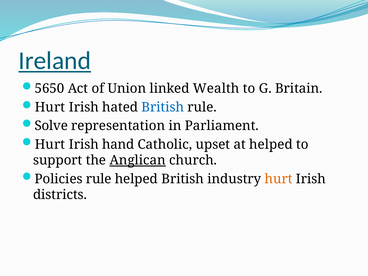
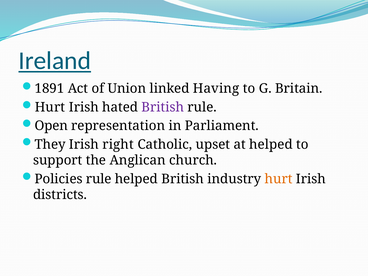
5650: 5650 -> 1891 (49, 89)
Wealth: Wealth -> Having (216, 89)
British colour: blue -> purple (163, 107)
Solve: Solve -> Open (51, 126)
Hurt: Hurt -> They (50, 144)
hand: hand -> right (118, 144)
Anglican underline: present -> none (138, 160)
